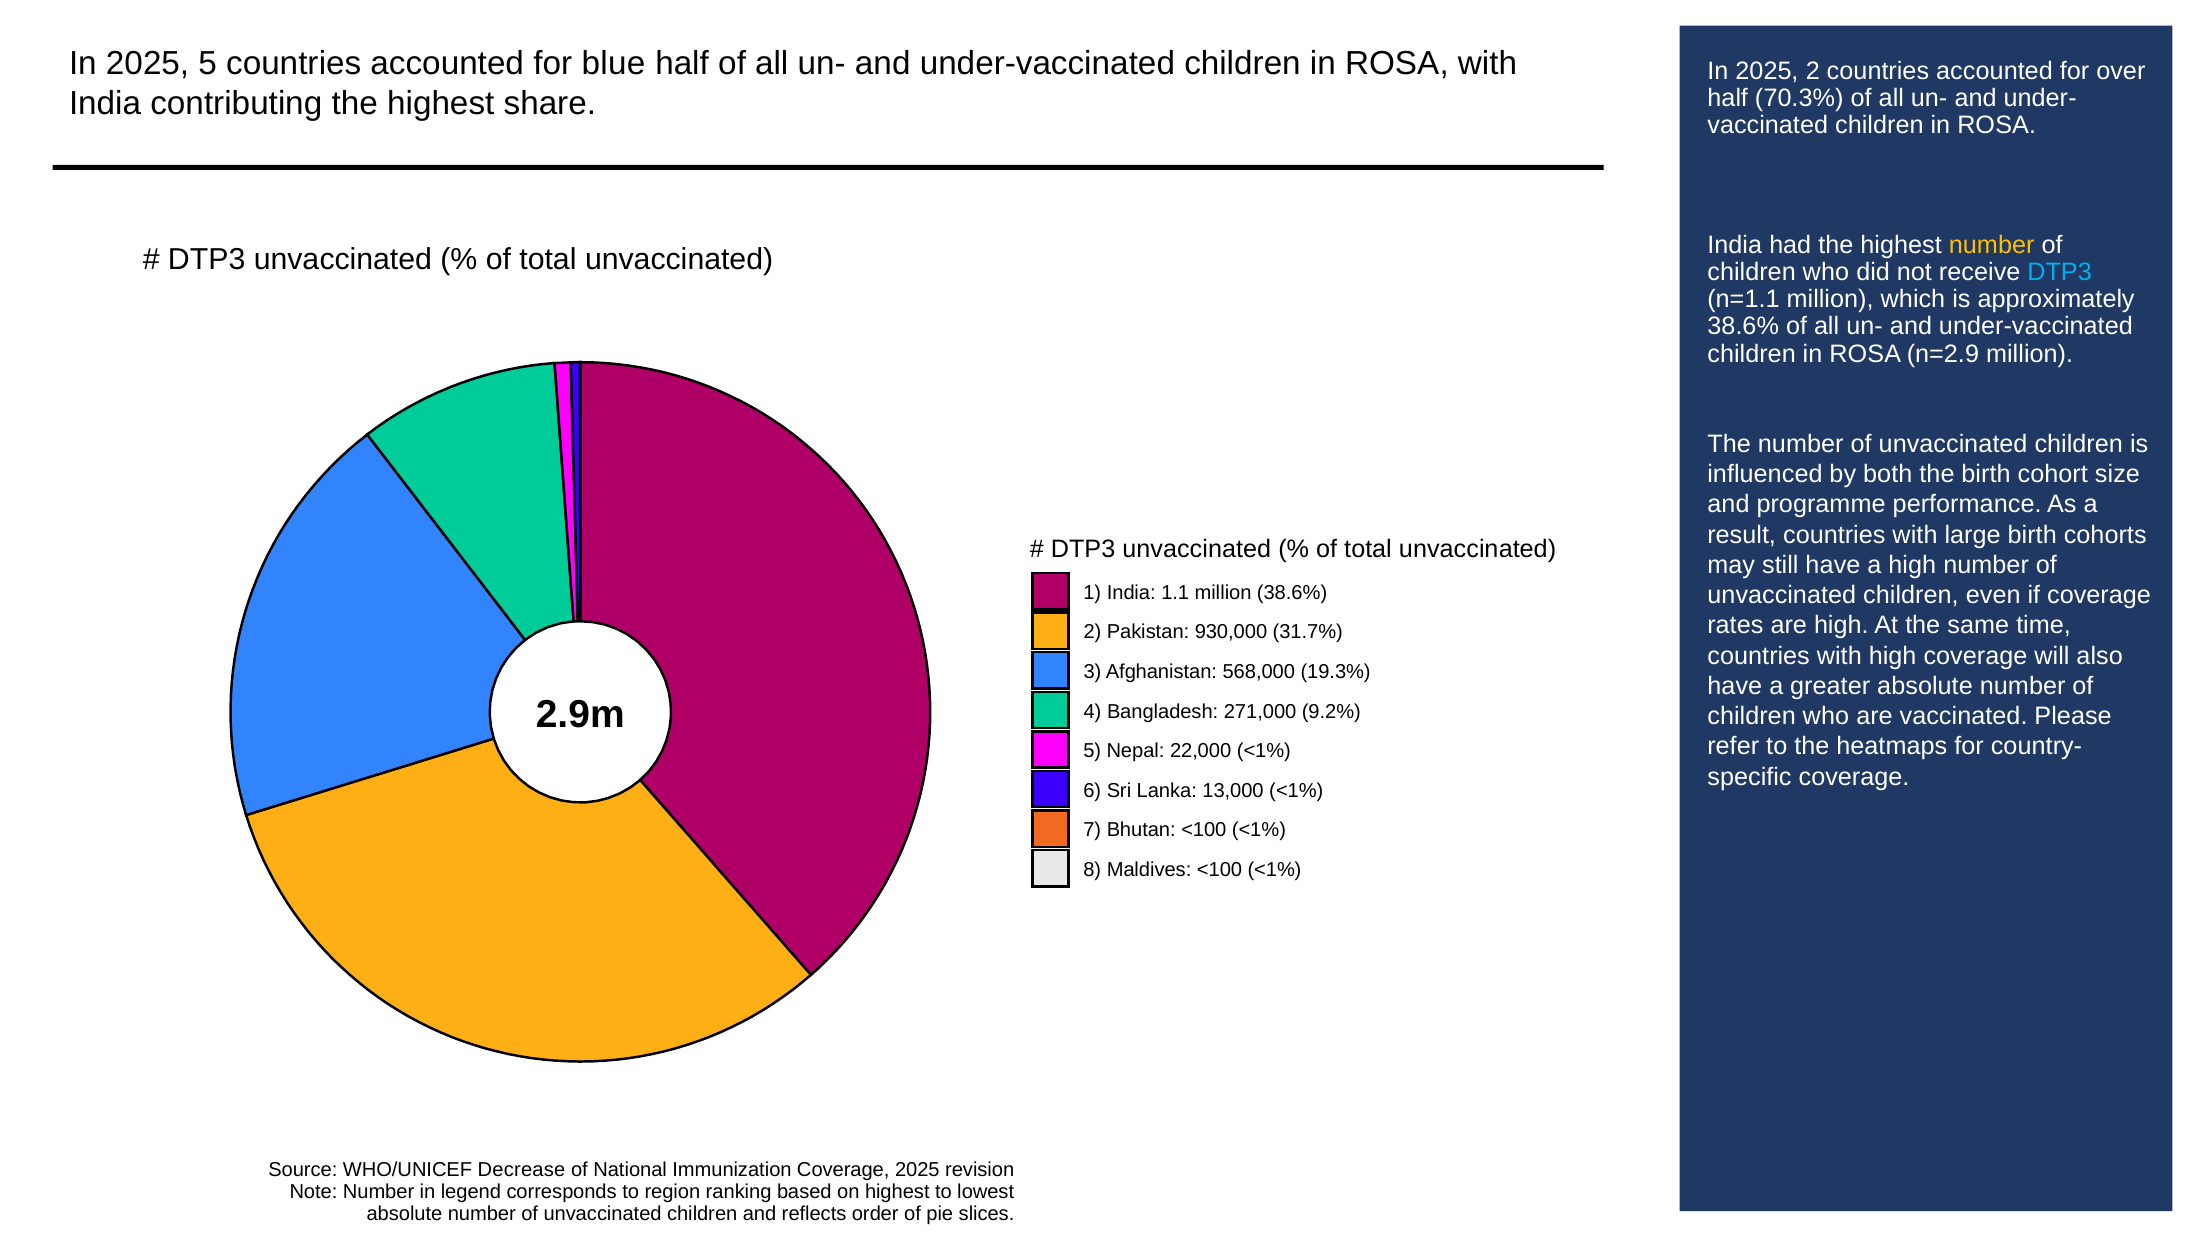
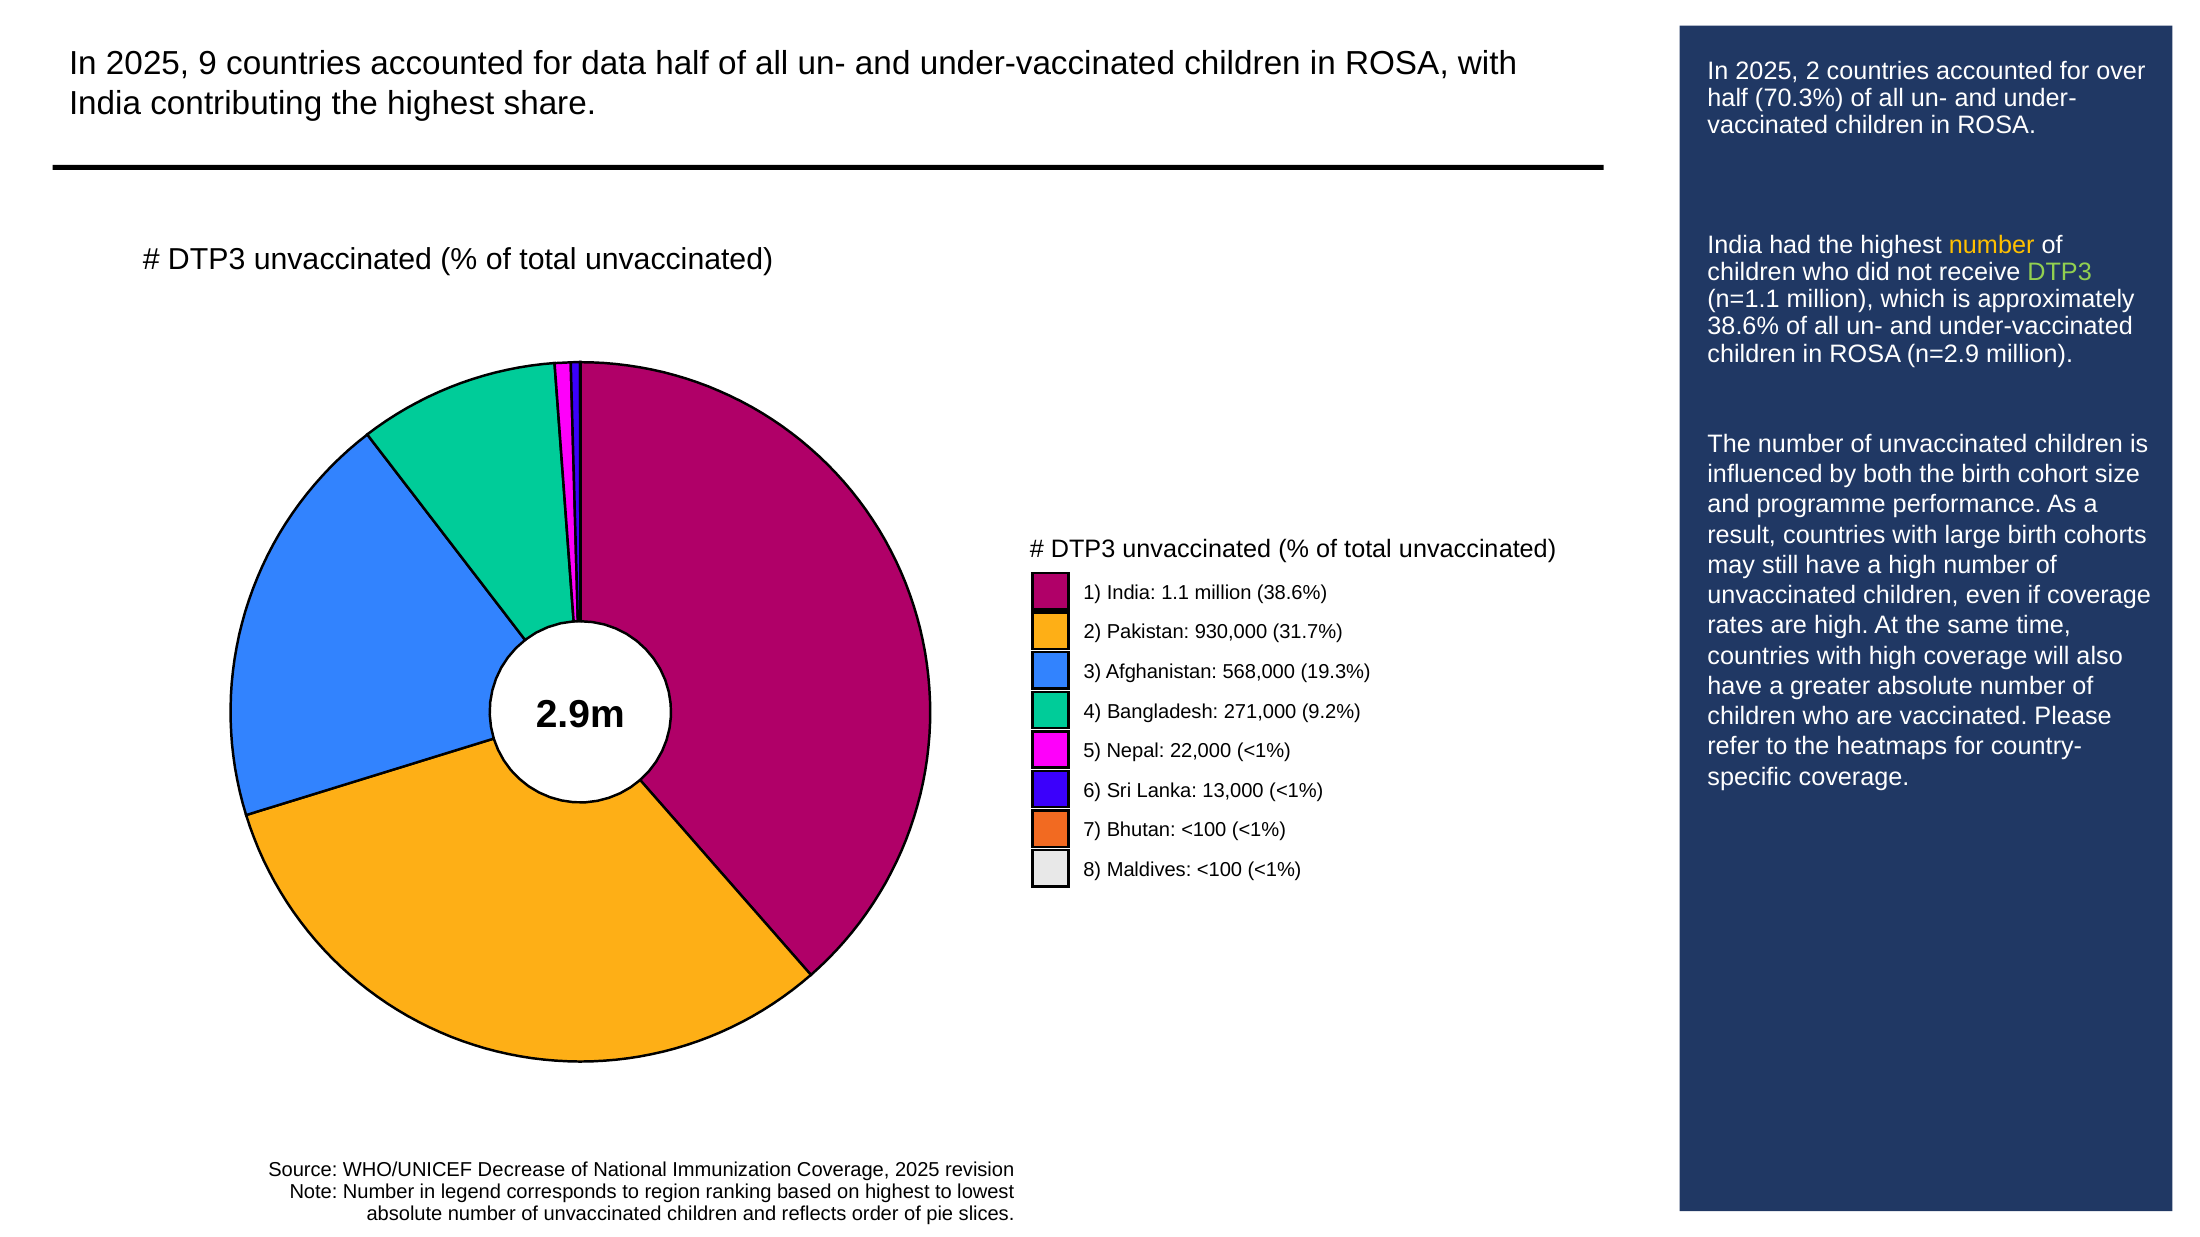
2025 5: 5 -> 9 (208, 63)
blue: blue -> data (614, 63)
DTP3 colour: light blue -> light green (2060, 272)
